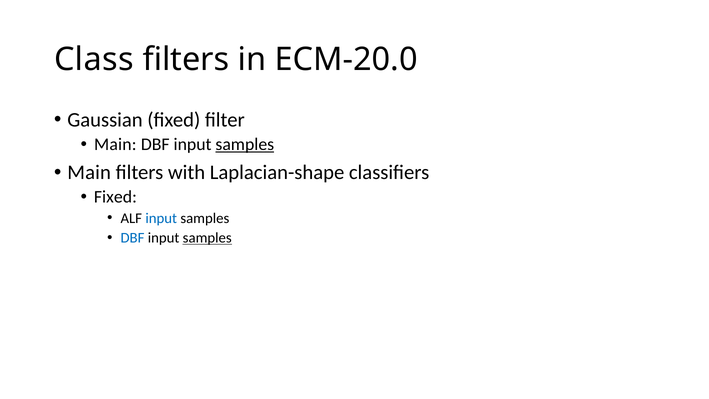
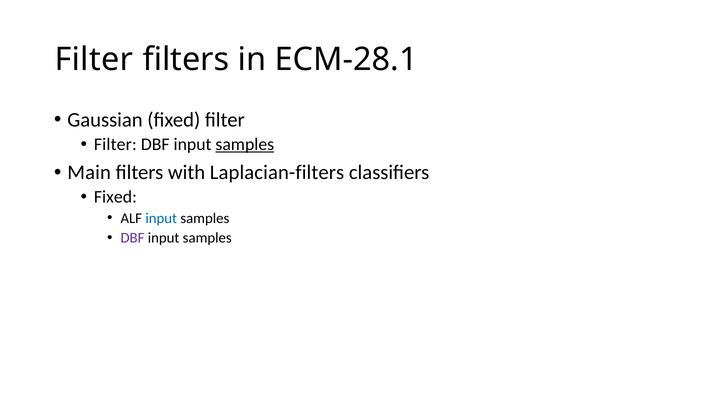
Class: Class -> Filter (94, 60)
ECM-20.0: ECM-20.0 -> ECM-28.1 (346, 60)
Main: Main -> Filter (115, 144)
Laplacian-shape: Laplacian-shape -> Laplacian-filters (277, 172)
DBF colour: blue -> purple (132, 238)
samples underline: present -> none (207, 238)
